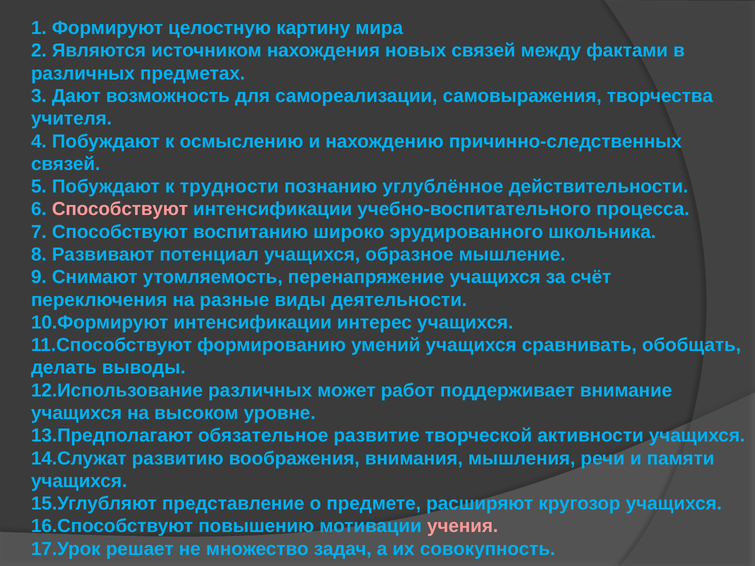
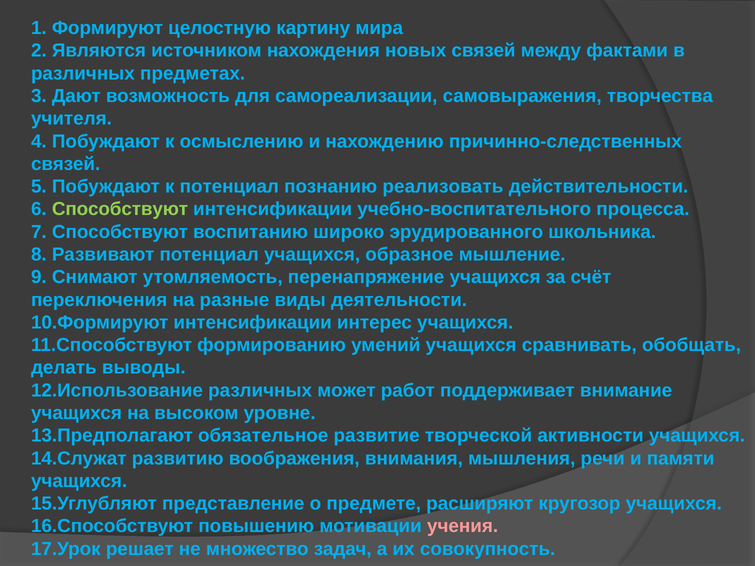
к трудности: трудности -> потенциал (229, 187)
углублённое: углублённое -> реализовать (443, 187)
Способствуют colour: pink -> light green (120, 209)
